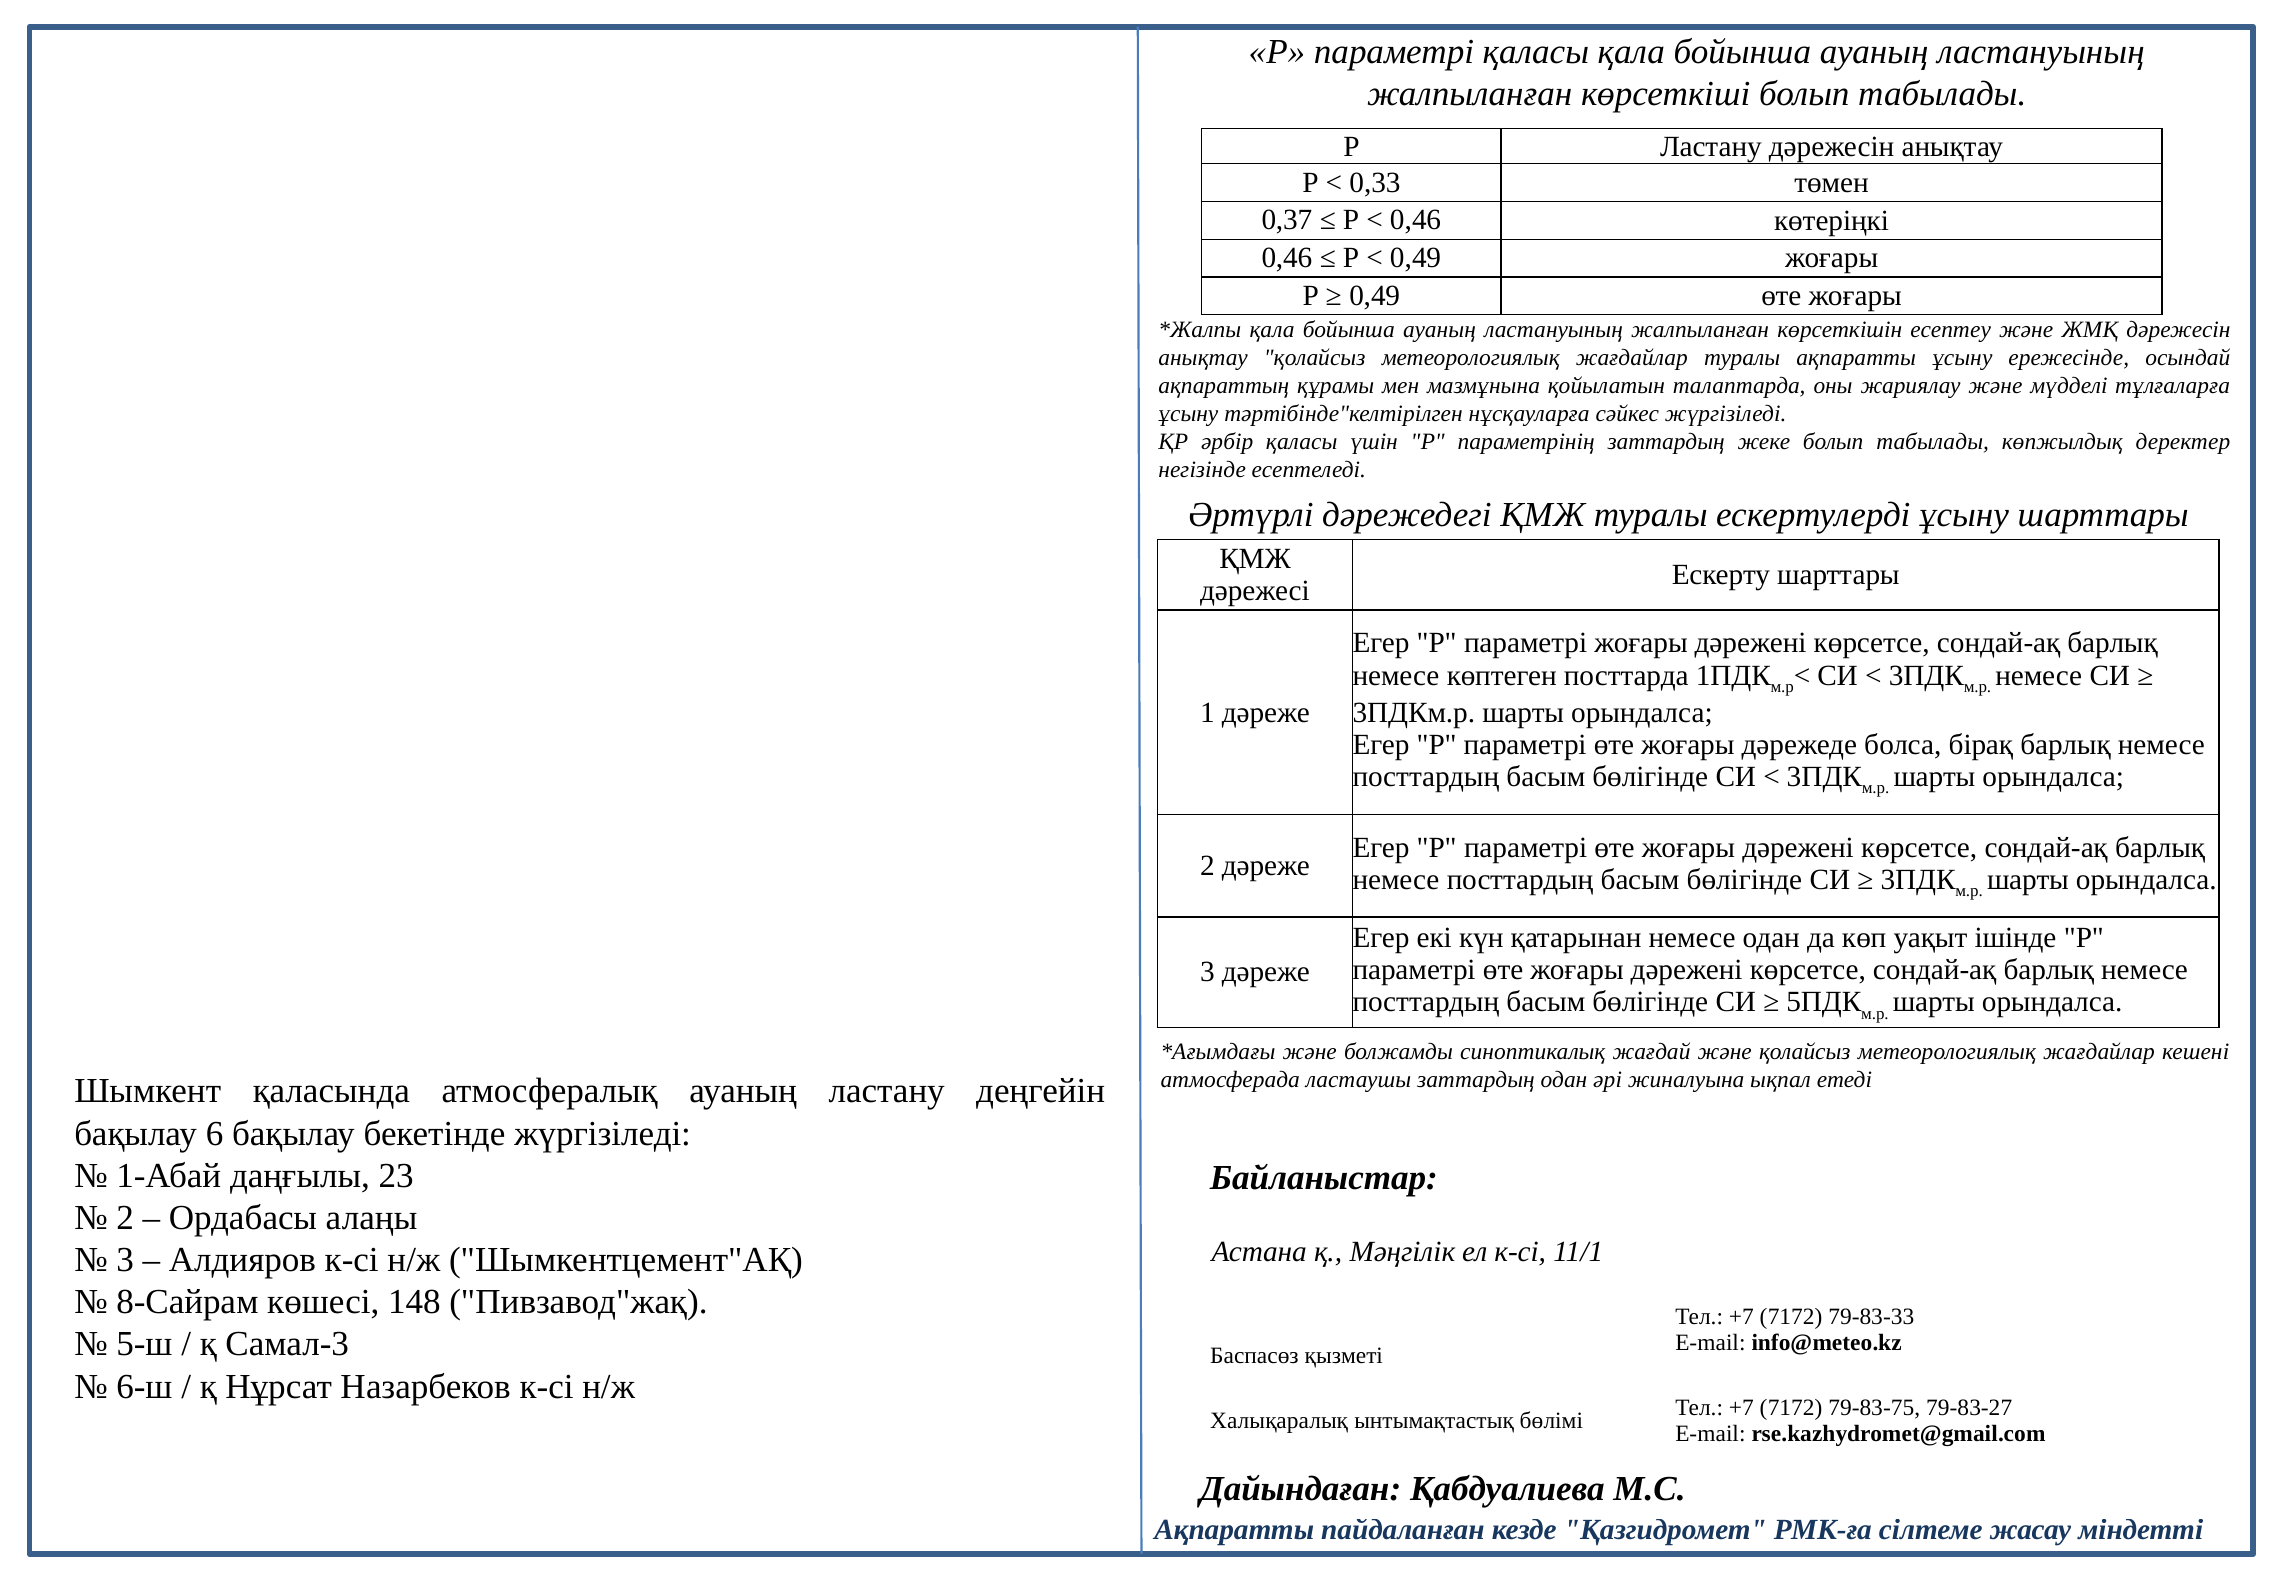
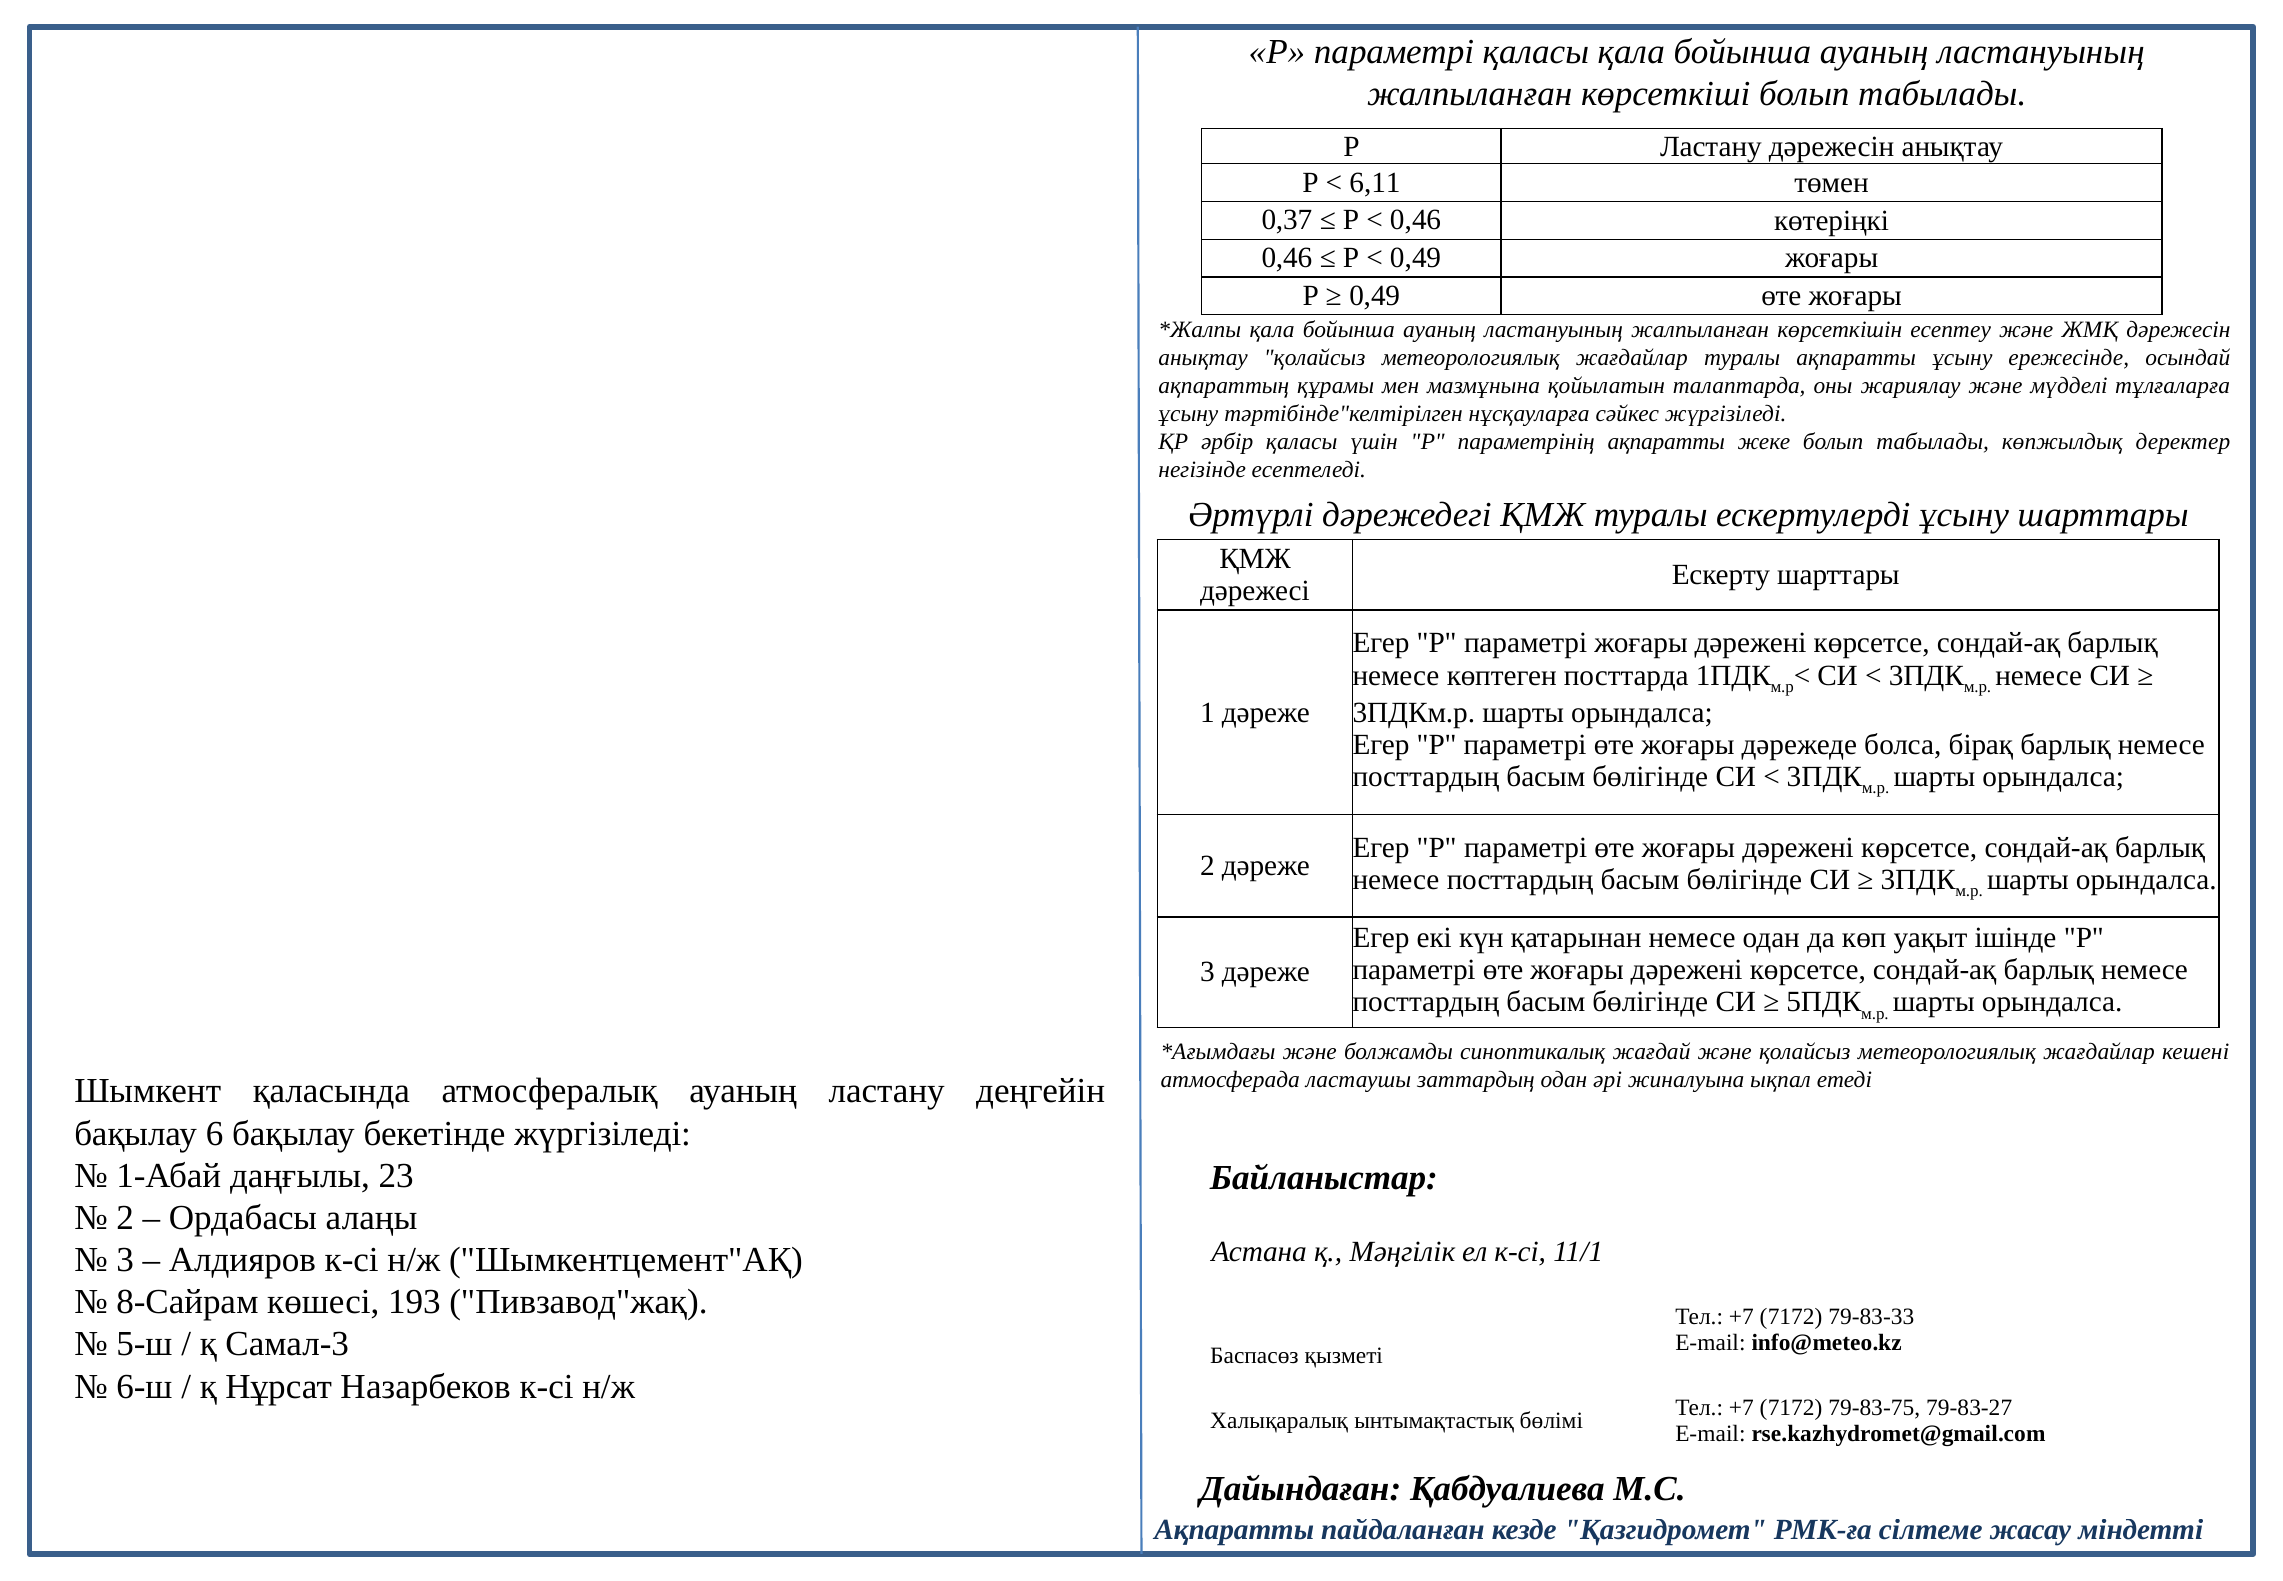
0,33: 0,33 -> 6,11 (1375, 182)
параметрінің заттардың: заттардың -> ақпаратты (1666, 442)
148: 148 -> 193 (414, 1302)
